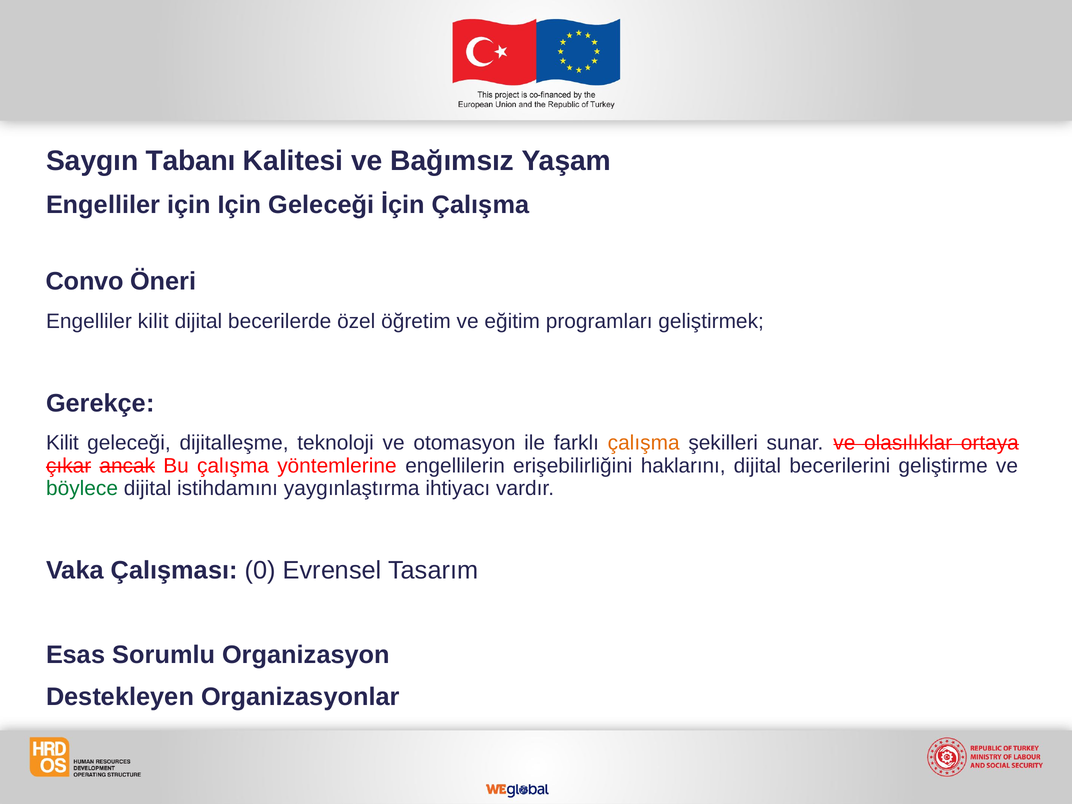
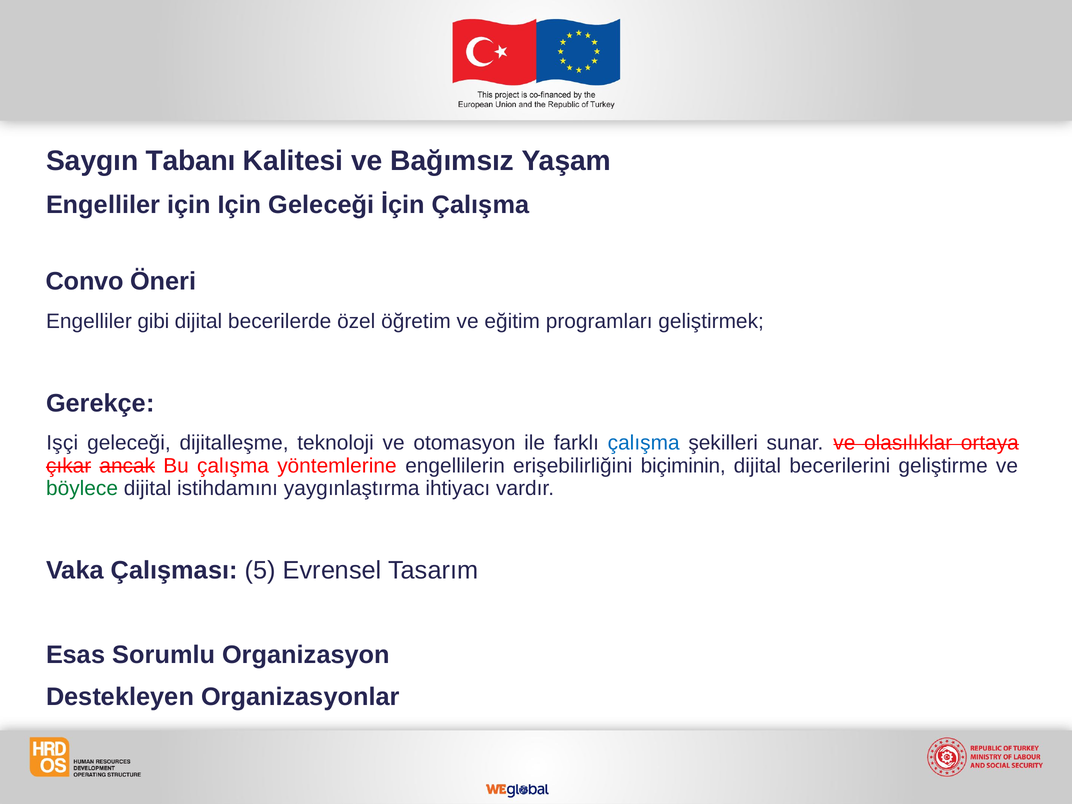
Engelliler kilit: kilit -> gibi (153, 321)
Kilit: Kilit -> Işçi (62, 443)
çalışma colour: orange -> blue (644, 443)
haklarını: haklarını -> biçiminin (683, 466)
0: 0 -> 5 (260, 570)
